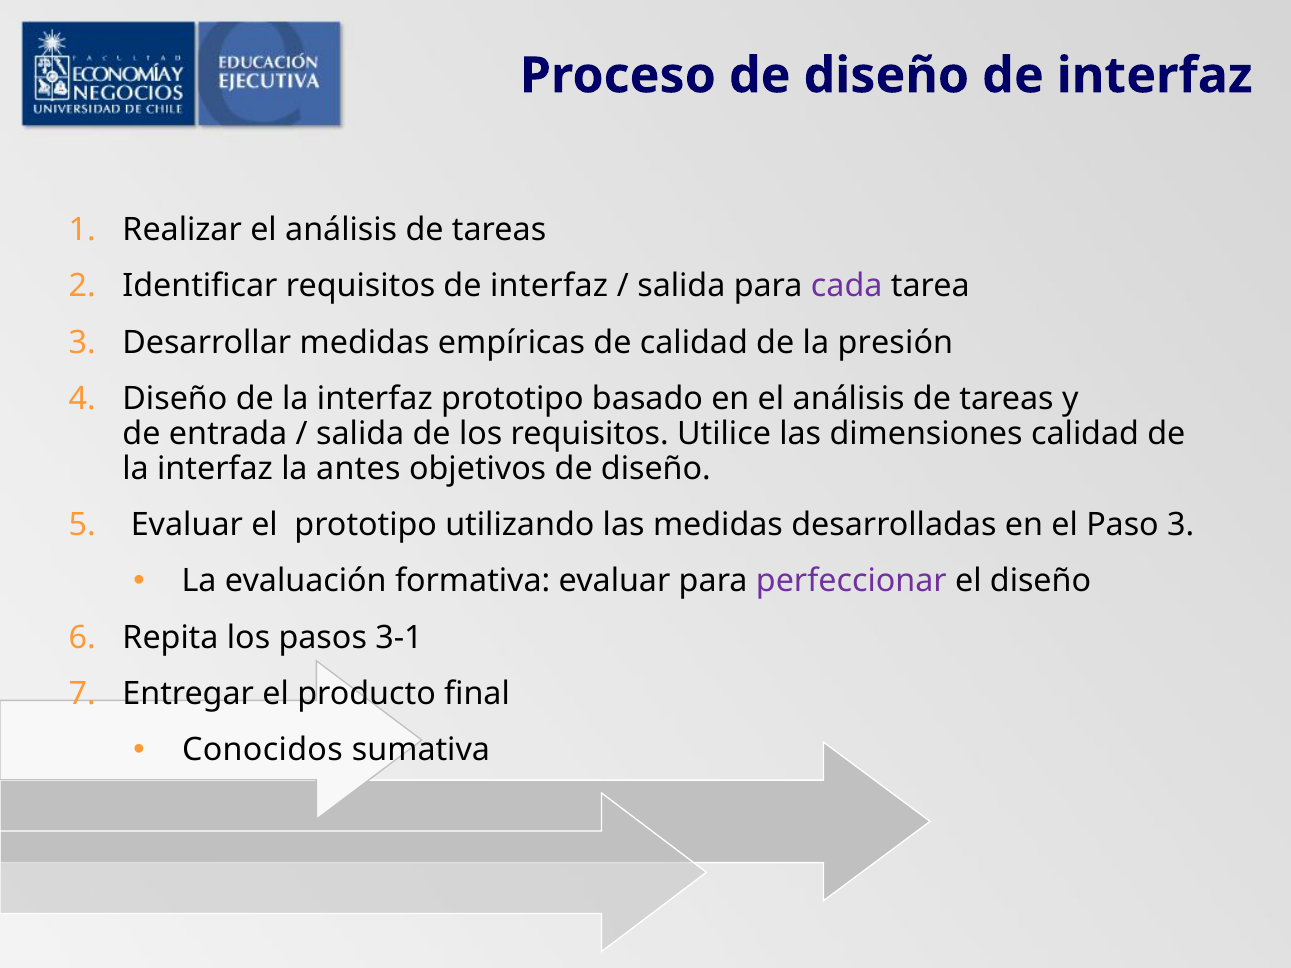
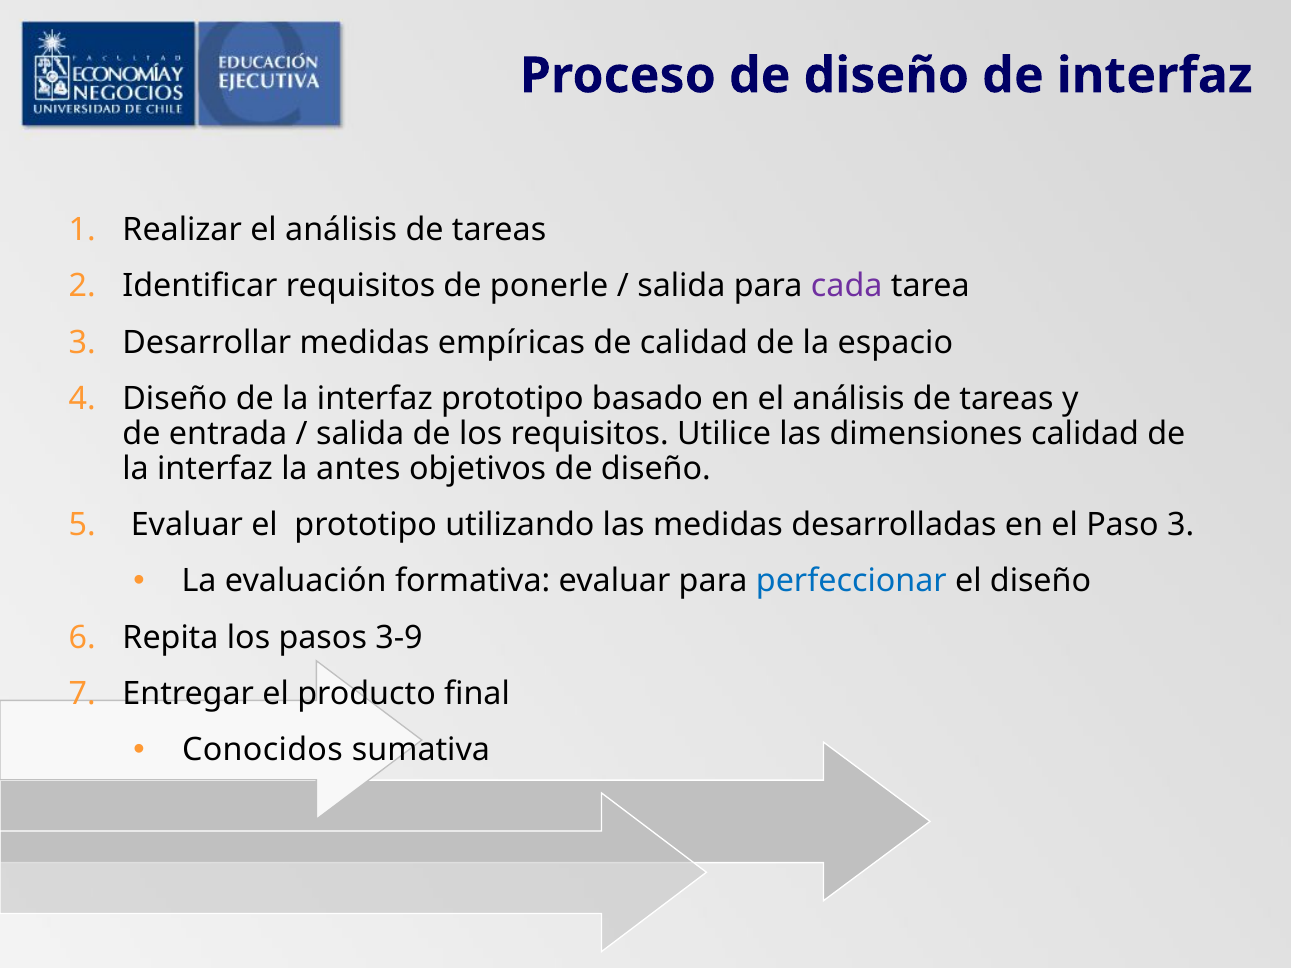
requisitos de interfaz: interfaz -> ponerle (549, 286)
presión: presión -> espacio (895, 342)
perfeccionar colour: purple -> blue (851, 581)
3-1: 3-1 -> 3-9 (399, 638)
